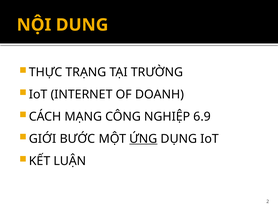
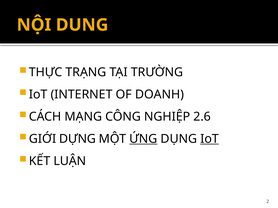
6.9: 6.9 -> 2.6 (202, 117)
BƯỚC: BƯỚC -> DỰNG (78, 139)
IoT underline: none -> present (210, 139)
